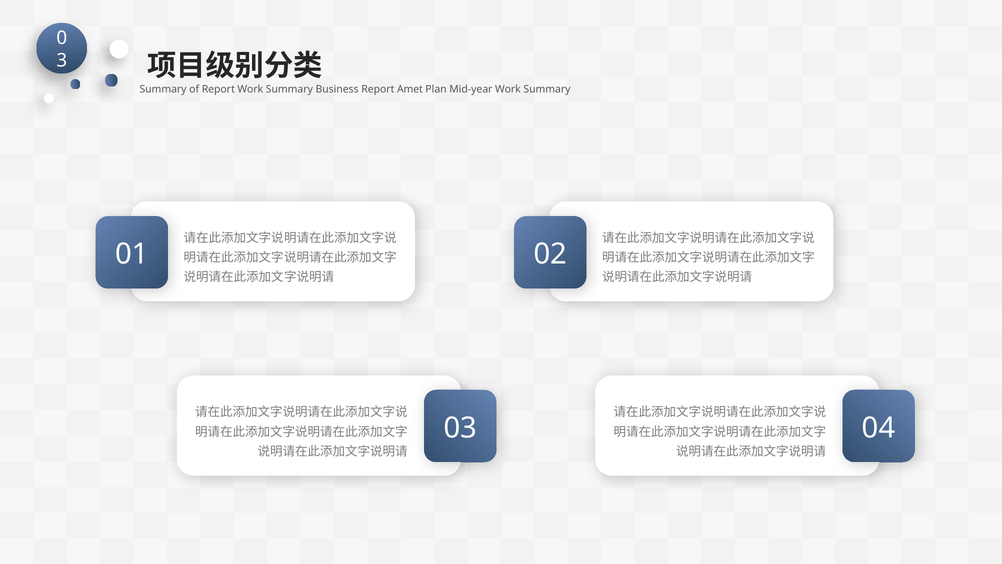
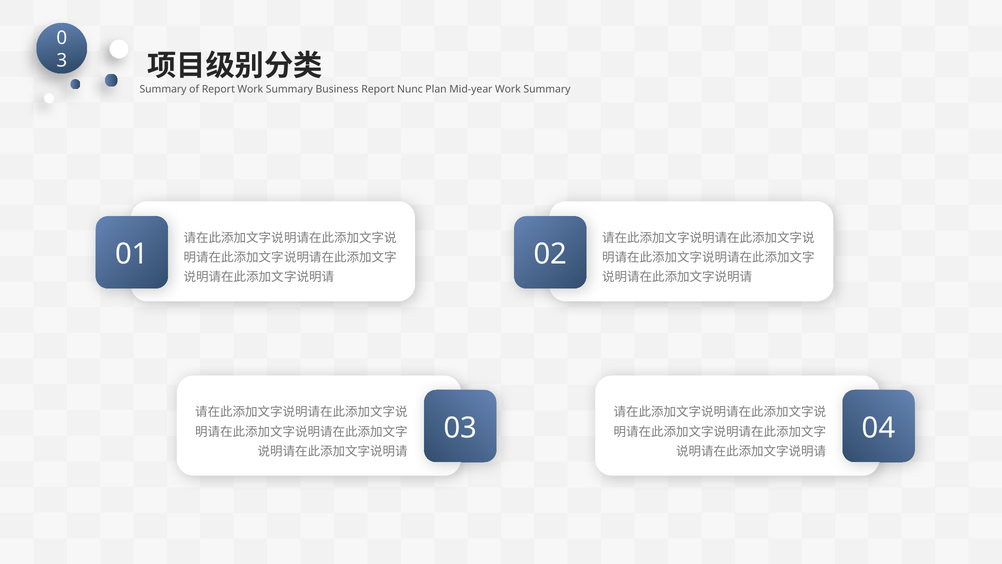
Amet: Amet -> Nunc (410, 89)
